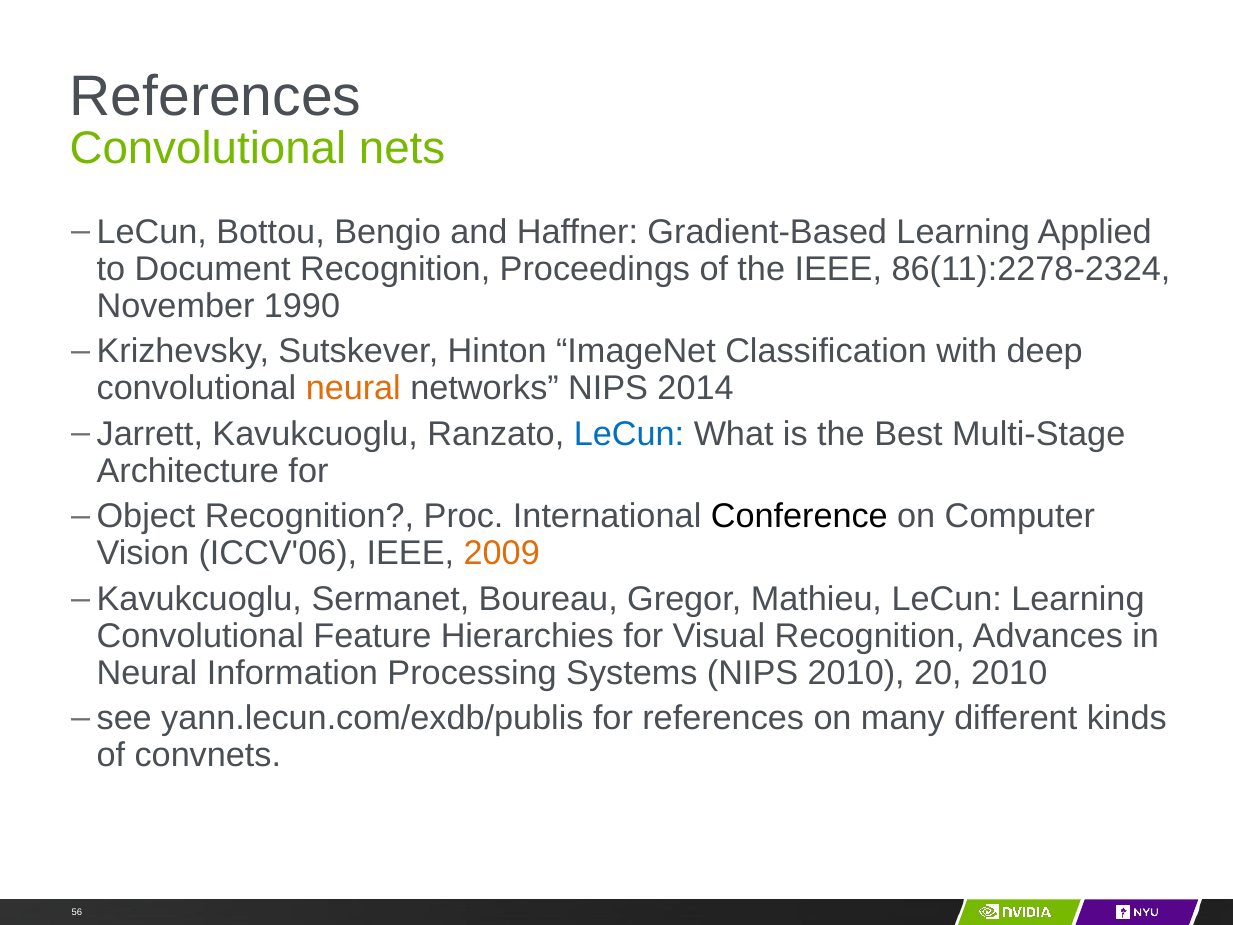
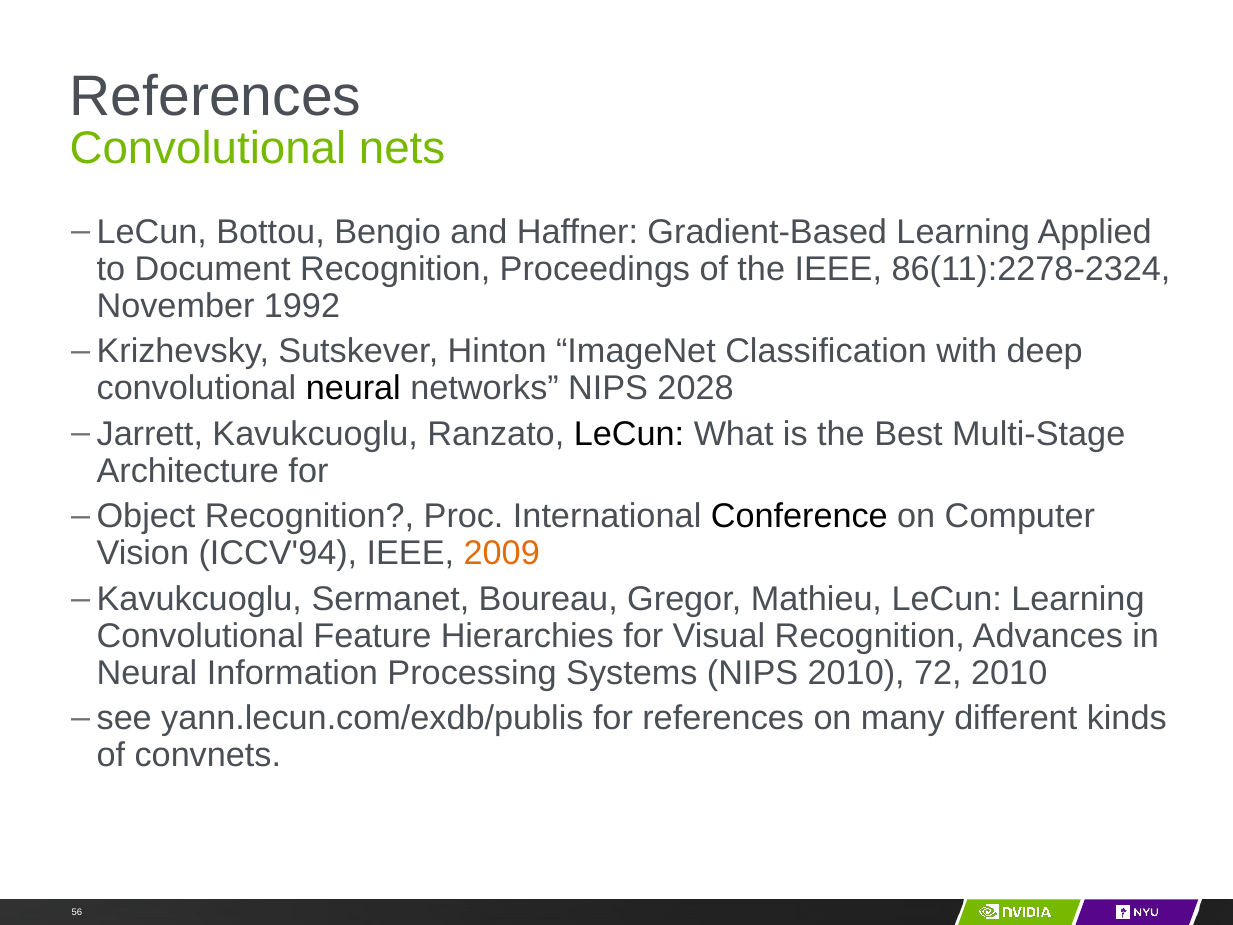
1990: 1990 -> 1992 (302, 306)
neural colour: orange -> black (353, 388)
2014: 2014 -> 2028 (696, 388)
LeCun colour: blue -> black (629, 434)
ICCV'06: ICCV'06 -> ICCV'94 (278, 553)
20: 20 -> 72 (938, 673)
